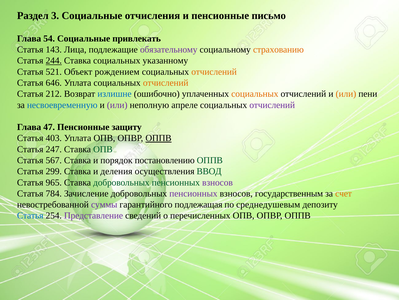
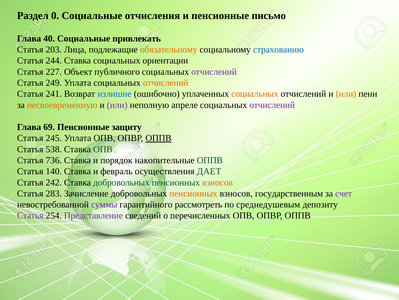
3: 3 -> 0 (55, 16)
54: 54 -> 40 (49, 38)
143: 143 -> 203 (54, 49)
обязательному colour: purple -> orange (169, 49)
страхованию colour: orange -> blue (278, 49)
244 underline: present -> none (54, 61)
указанному: указанному -> ориентации (165, 61)
521: 521 -> 227 (54, 72)
рождением: рождением -> публичного (117, 72)
отчислений colour: orange -> purple (214, 72)
646: 646 -> 249 (54, 83)
212: 212 -> 241 (54, 94)
несвоевременную colour: blue -> orange (62, 105)
47: 47 -> 69 (49, 127)
403: 403 -> 245 (54, 138)
247: 247 -> 538 (54, 149)
567: 567 -> 736 (54, 160)
постановлению: постановлению -> накопительные (165, 160)
299: 299 -> 140 (54, 171)
деления: деления -> февраль (116, 171)
ВВОД: ВВОД -> ДАЕТ (209, 171)
965: 965 -> 242 (54, 182)
взносов colour: purple -> orange (217, 182)
784: 784 -> 283 (54, 193)
пенсионных colour: purple -> orange (193, 193)
счет colour: orange -> purple (344, 193)
подлежащая: подлежащая -> рассмотреть (198, 204)
Статья colour: blue -> purple (30, 215)
